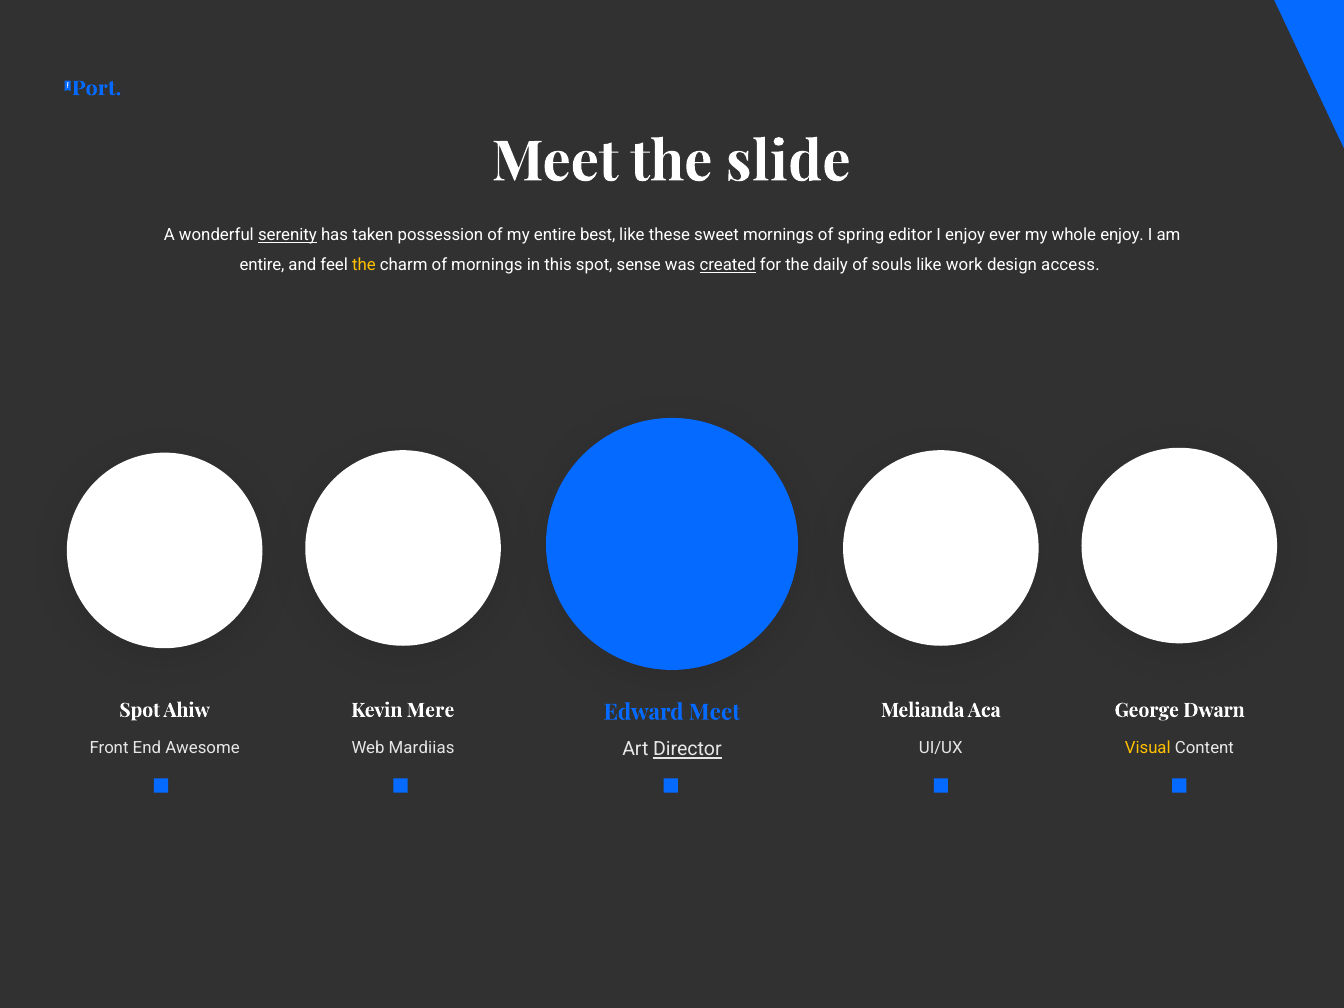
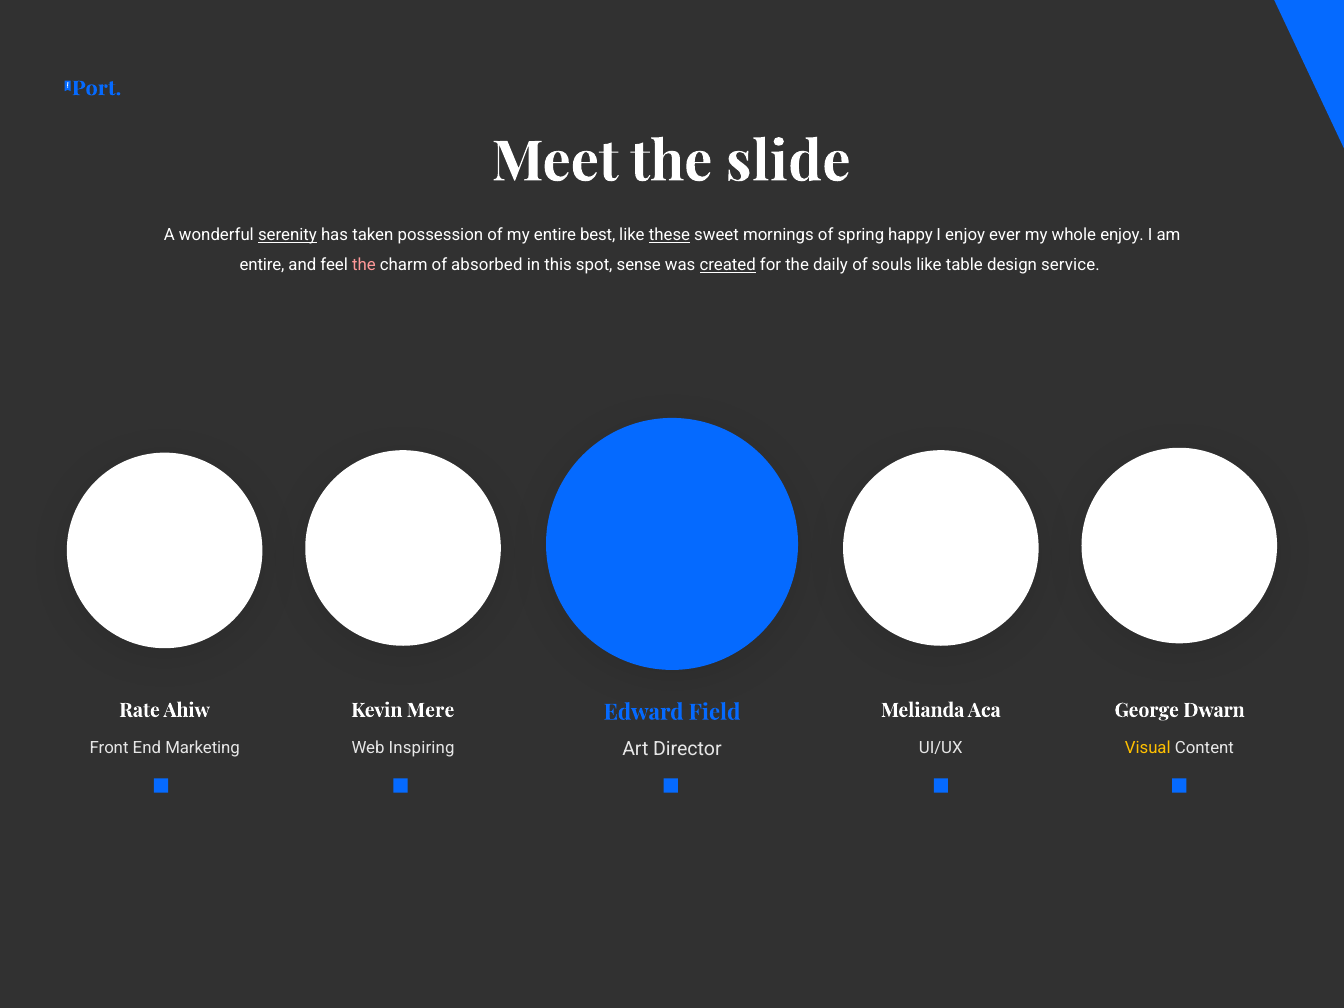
these underline: none -> present (669, 235)
editor: editor -> happy (910, 235)
the colour: yellow -> pink (364, 265)
of mornings: mornings -> absorbed (487, 265)
work: work -> table (964, 265)
access: access -> service (1070, 265)
Spot: Spot -> Rate (140, 710)
Edward Meet: Meet -> Field (715, 712)
Awesome: Awesome -> Marketing (203, 748)
Mardiias: Mardiias -> Inspiring (422, 748)
Director underline: present -> none (687, 750)
